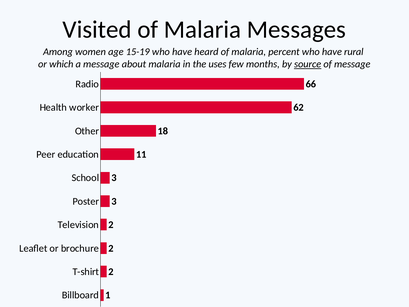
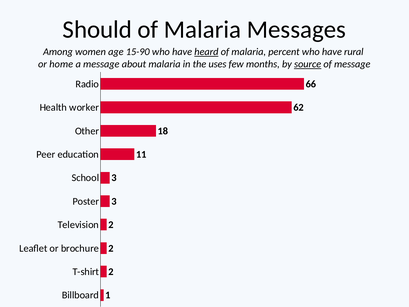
Visited: Visited -> Should (97, 29)
15-19: 15-19 -> 15-90 (138, 52)
heard underline: none -> present (206, 52)
which: which -> home (61, 64)
